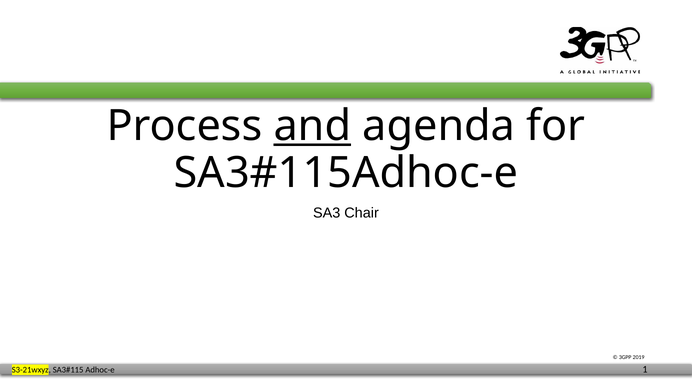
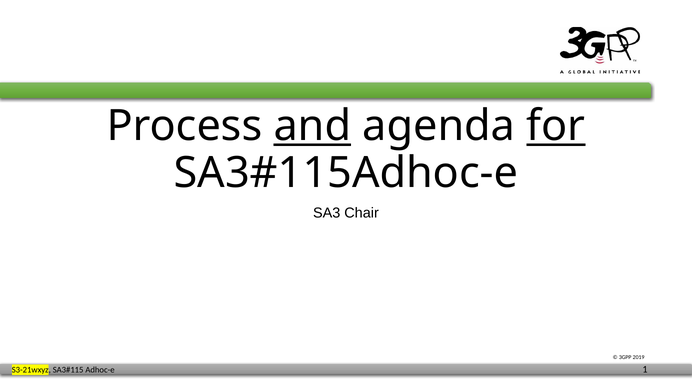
for underline: none -> present (556, 126)
